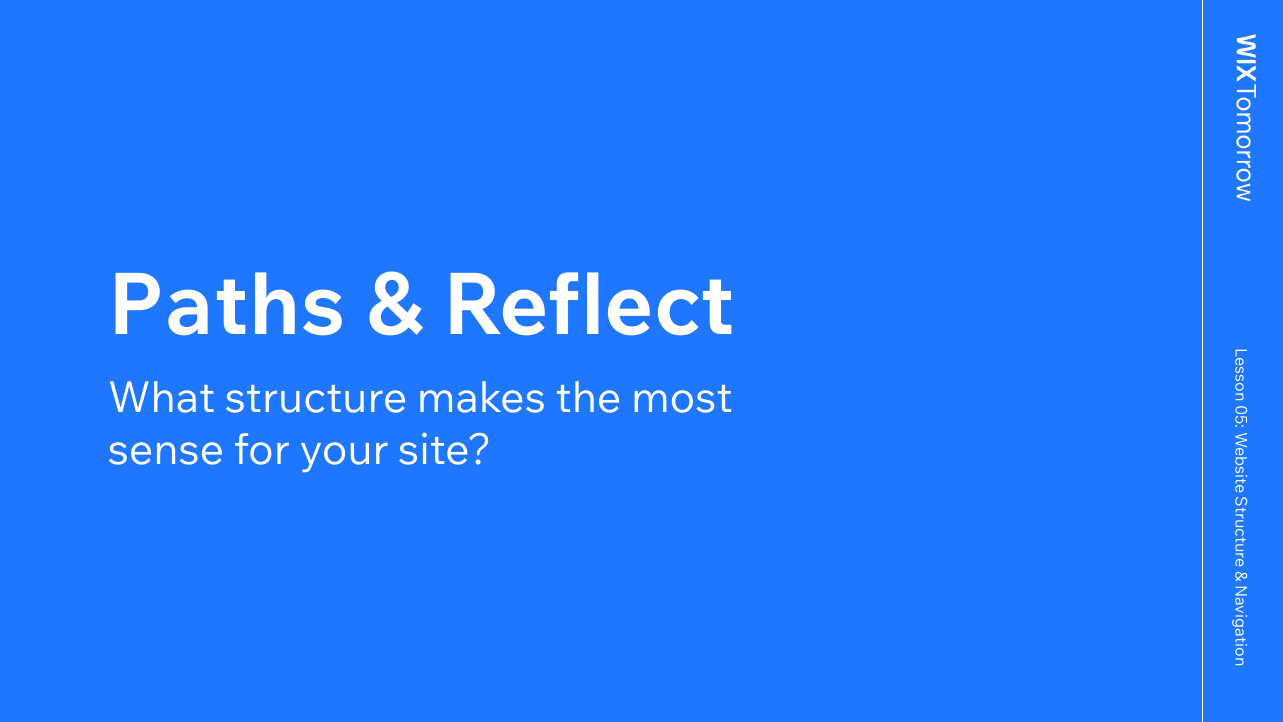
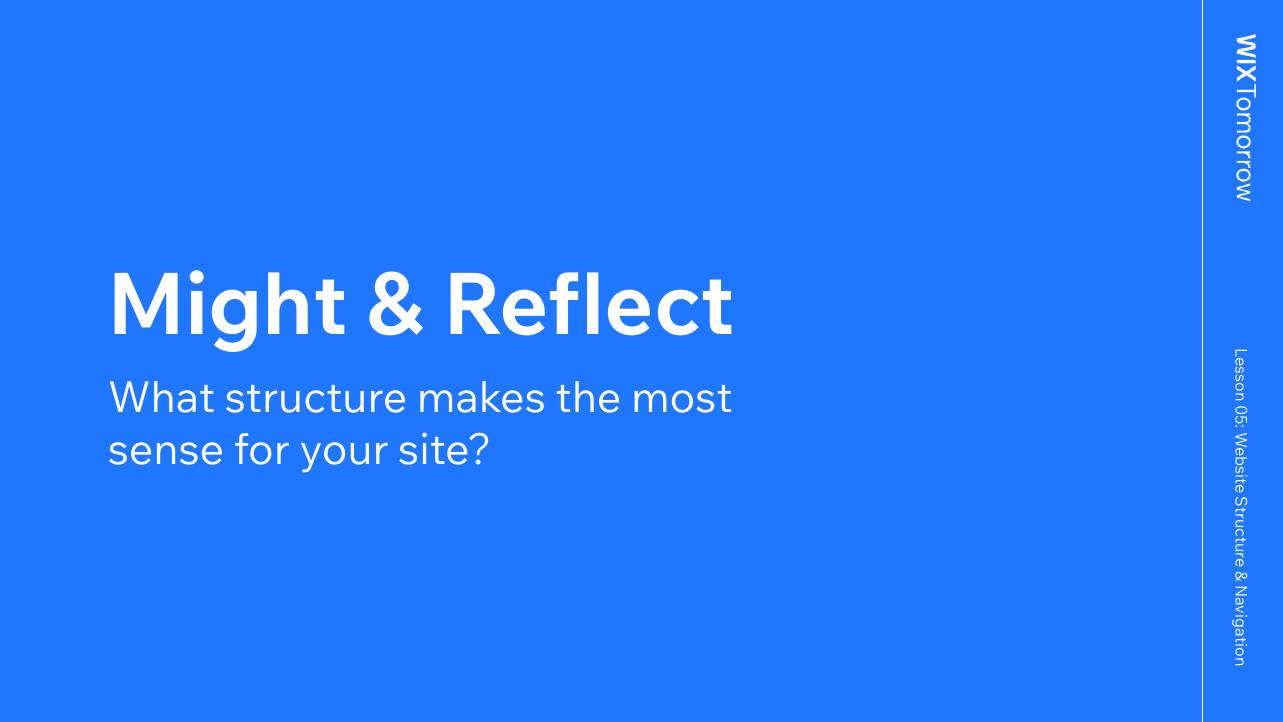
Paths: Paths -> Might (228, 307)
